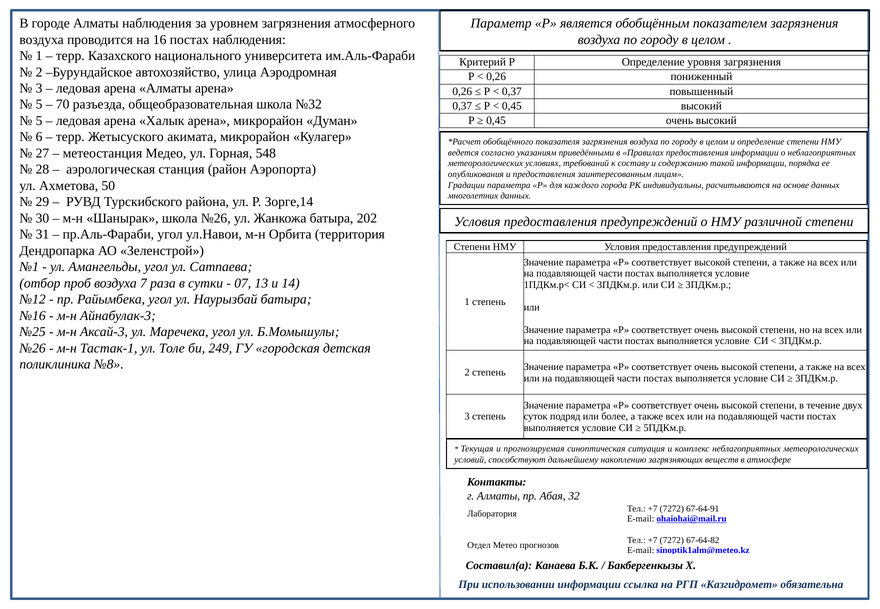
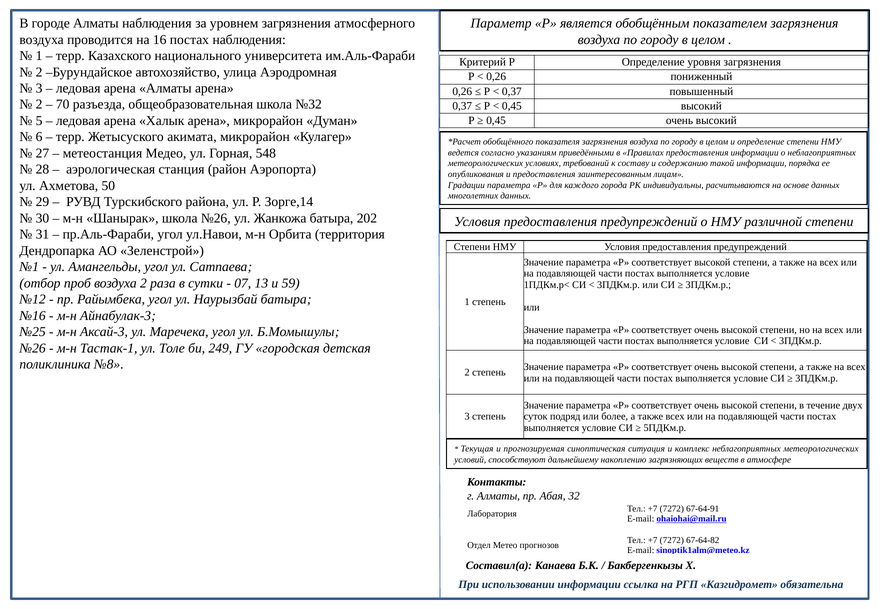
5: 5 -> 2 (39, 105)
воздуха 7: 7 -> 2 (143, 283)
14: 14 -> 59 (291, 283)
